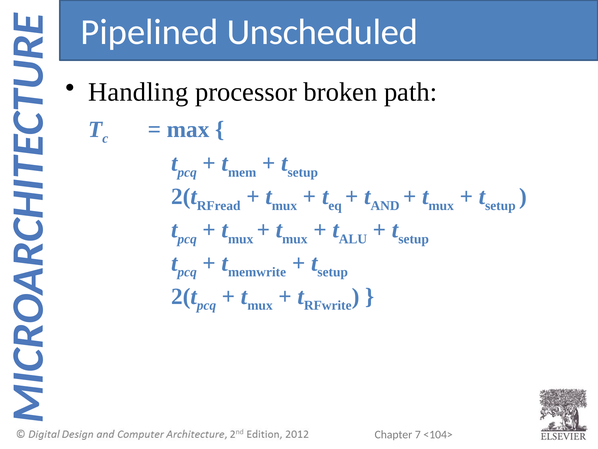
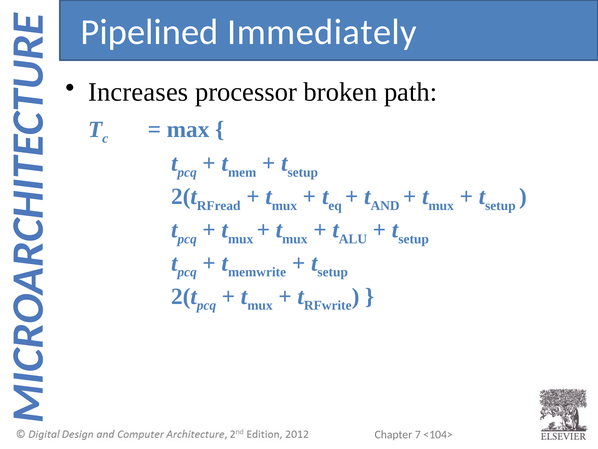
Unscheduled: Unscheduled -> Immediately (322, 32)
Handling: Handling -> Increases (138, 92)
